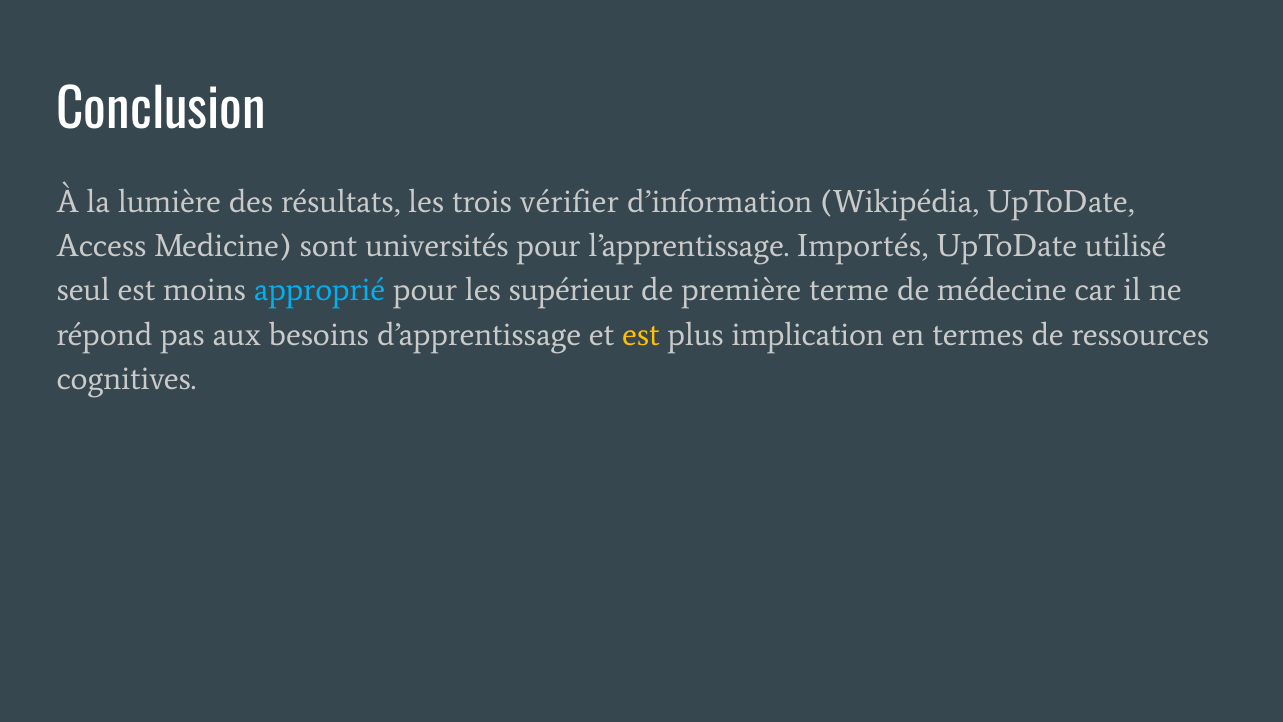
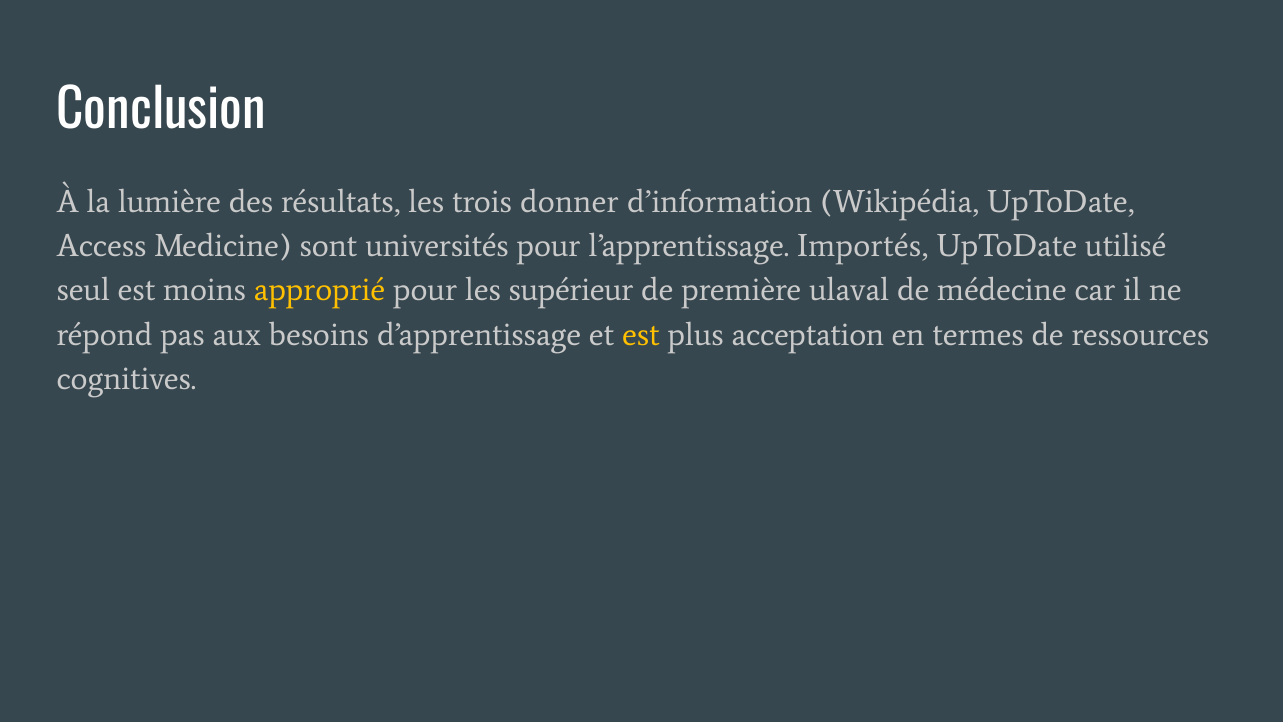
vérifier: vérifier -> donner (569, 202)
approprié colour: light blue -> yellow (320, 290)
terme: terme -> ulaval (849, 290)
implication: implication -> acceptation (808, 335)
